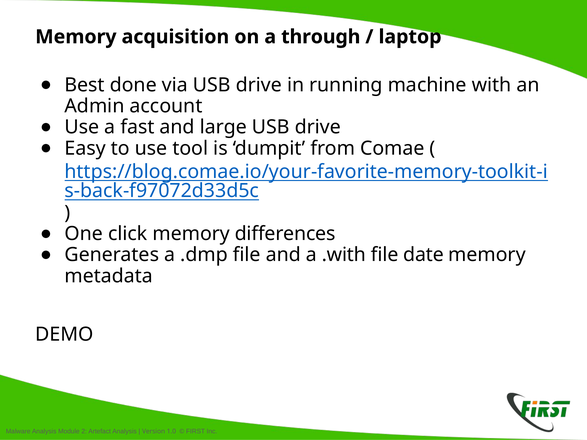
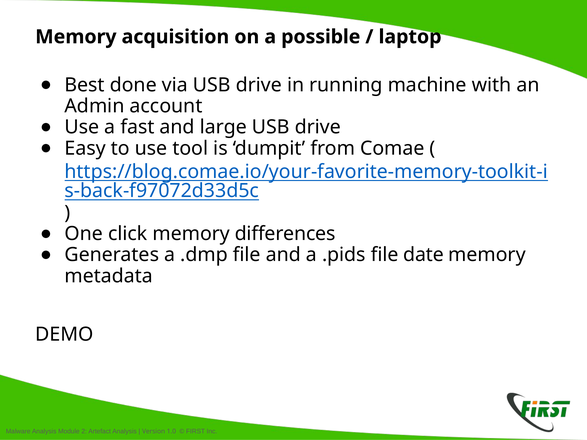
through: through -> possible (321, 37)
.with: .with -> .pids (344, 255)
